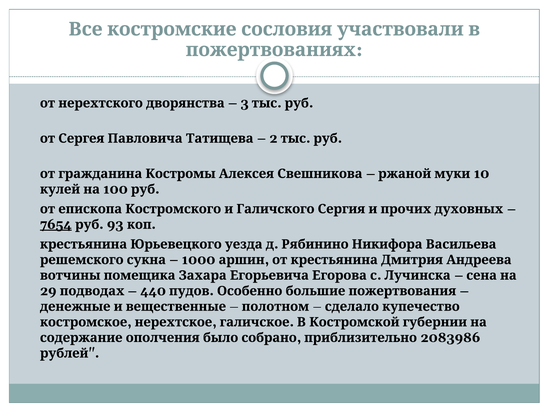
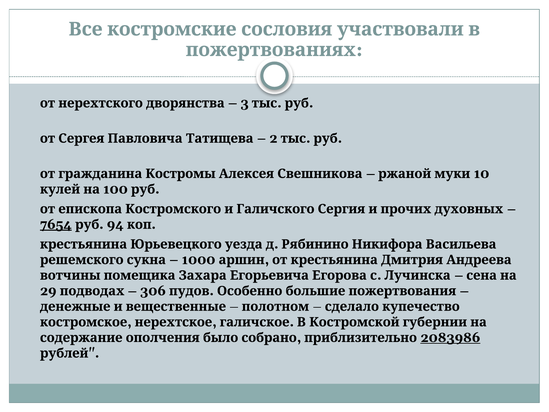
93: 93 -> 94 (115, 224)
440: 440 -> 306 (153, 291)
2083986 underline: none -> present (450, 337)
